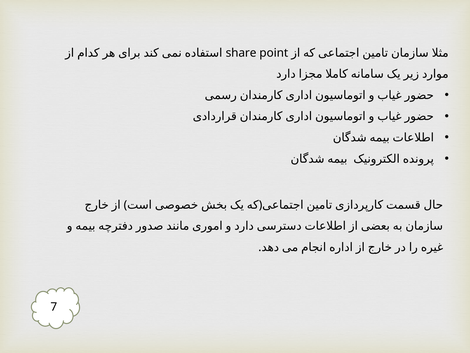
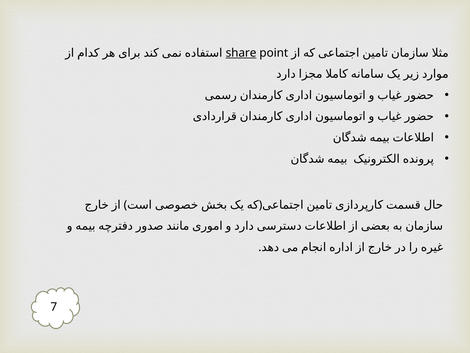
share underline: none -> present (241, 53)
